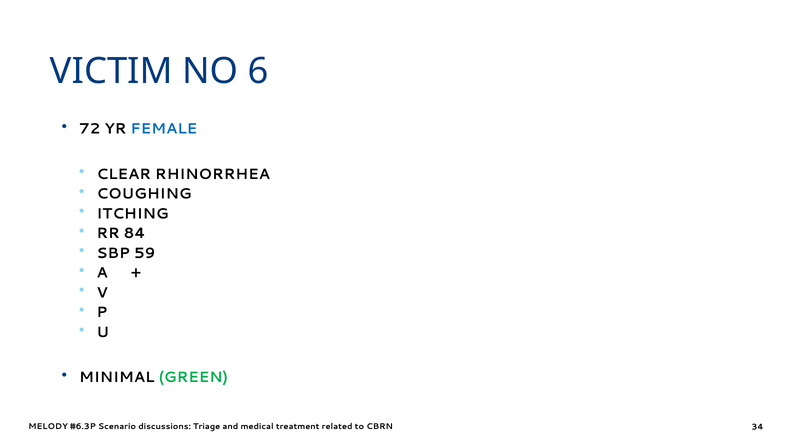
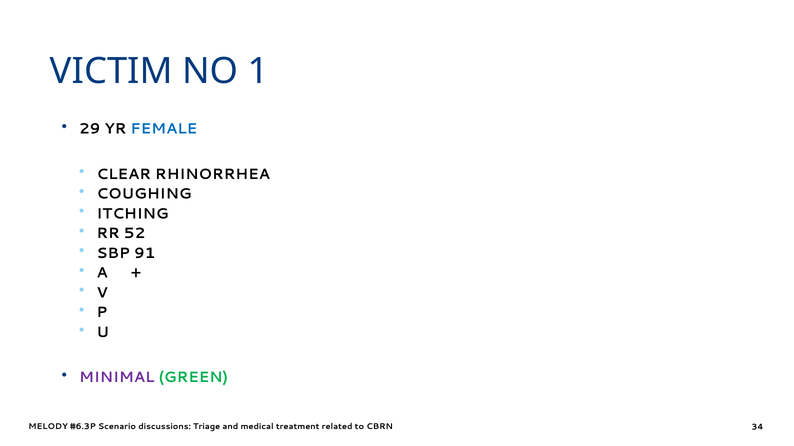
6: 6 -> 1 (258, 72)
72: 72 -> 29 (90, 129)
84: 84 -> 52 (135, 234)
59: 59 -> 91 (145, 253)
MINIMAL colour: black -> purple (117, 378)
